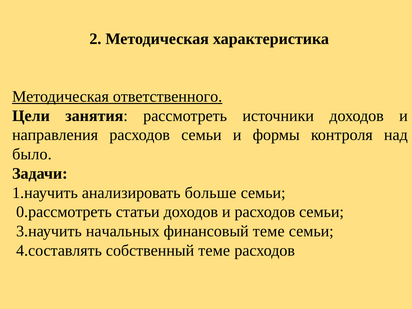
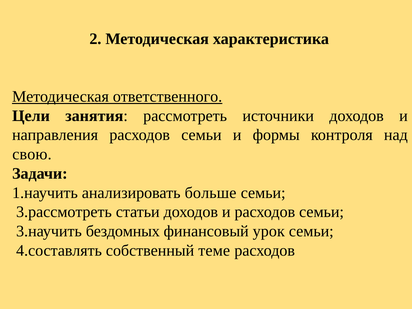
было: было -> свою (32, 154)
0.рассмотреть: 0.рассмотреть -> 3.рассмотреть (64, 212)
начальных: начальных -> бездомных (123, 231)
финансовый теме: теме -> урок (269, 231)
